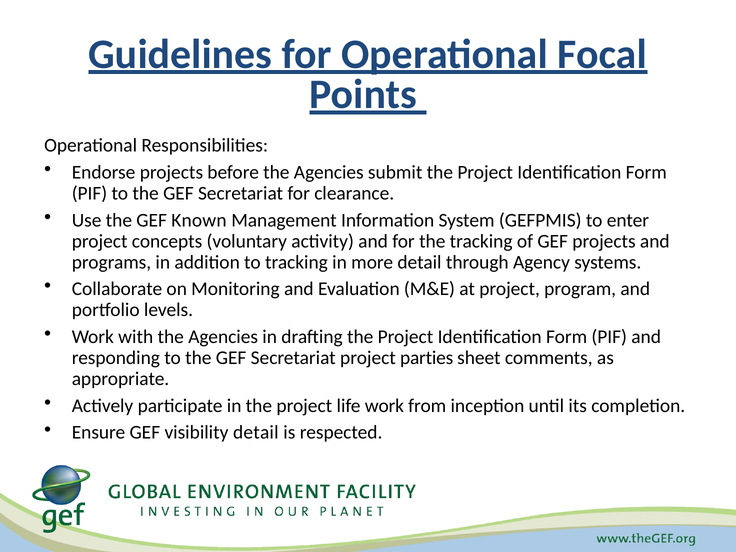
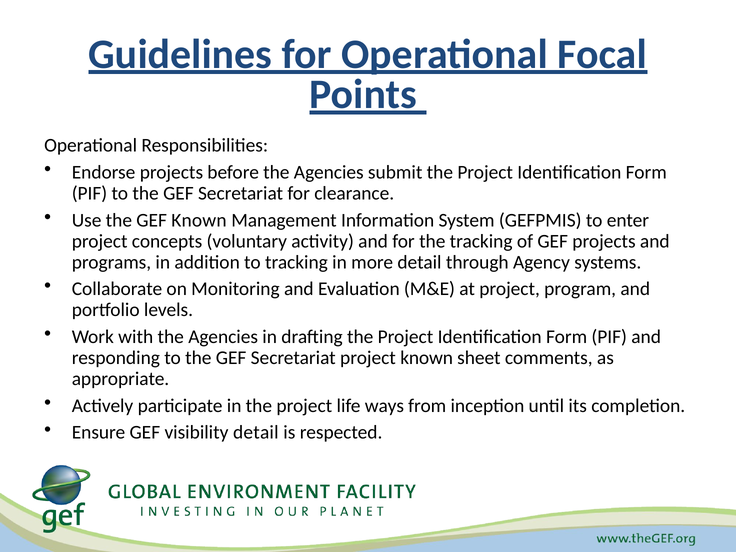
project parties: parties -> known (427, 358)
life work: work -> ways (384, 406)
